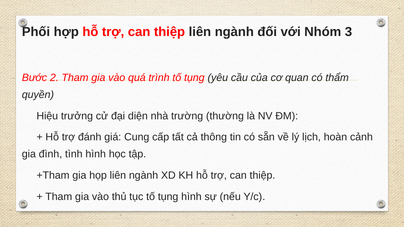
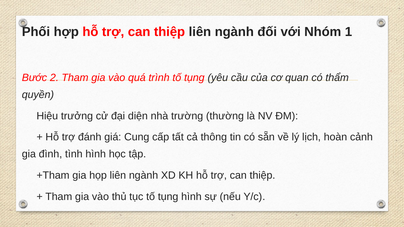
3: 3 -> 1 (348, 32)
